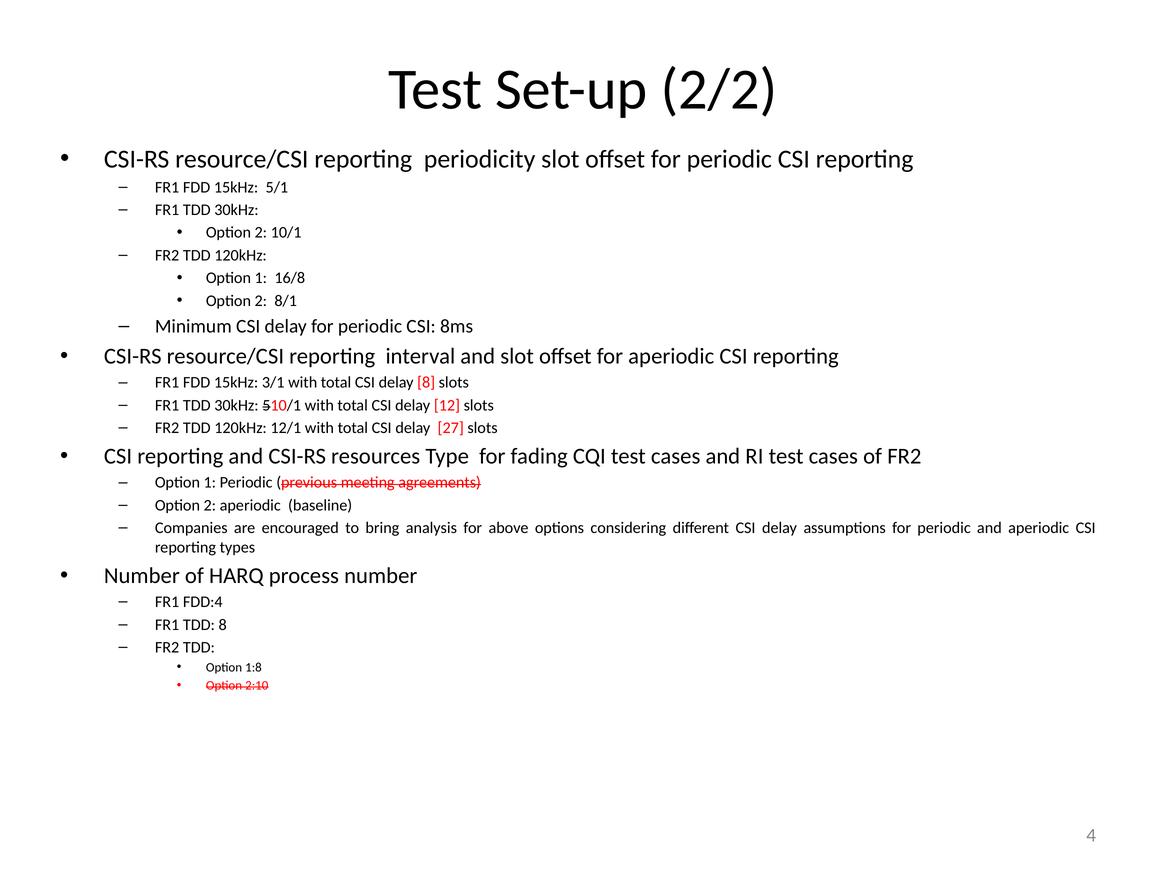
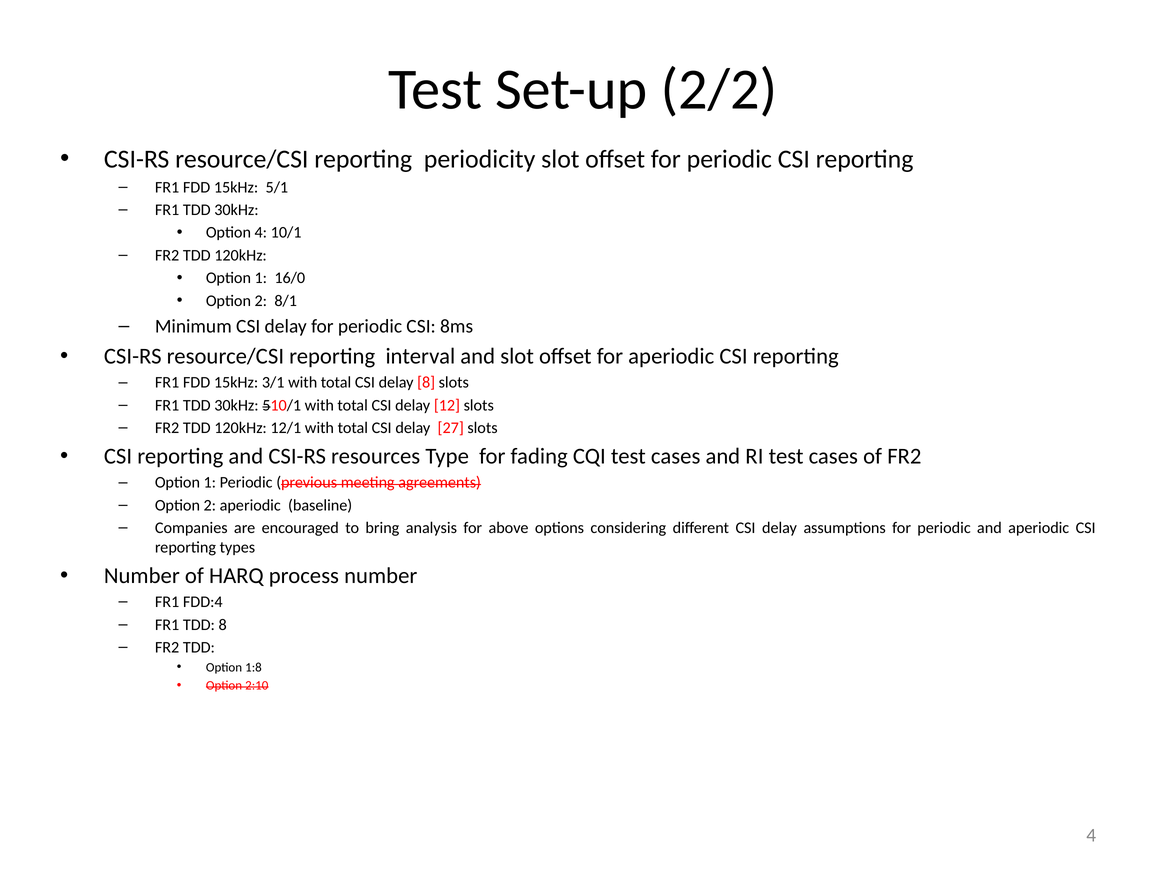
2: 2 -> 4 (261, 232)
16/8: 16/8 -> 16/0 (290, 278)
